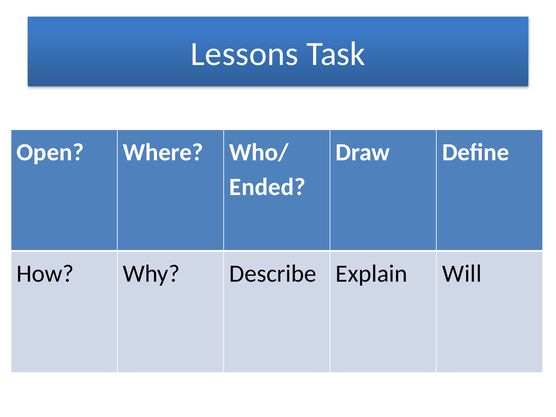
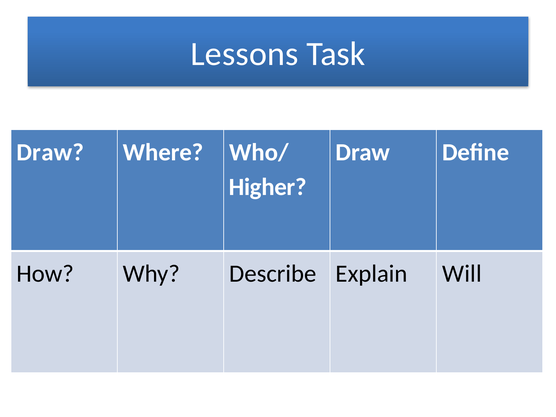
Open: Open -> Draw (50, 152)
Ended: Ended -> Higher (268, 187)
